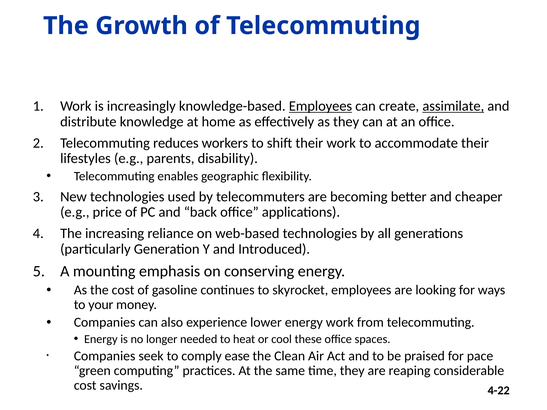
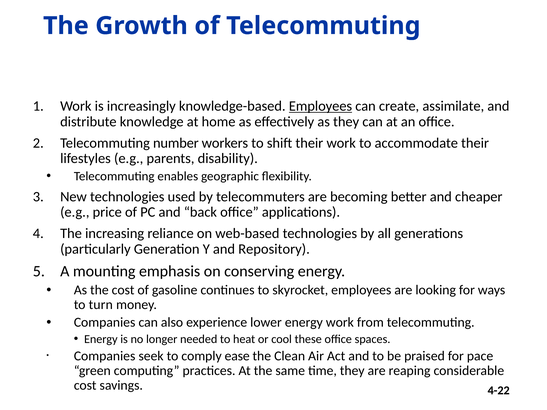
assimilate underline: present -> none (453, 106)
reduces: reduces -> number (176, 143)
Introduced: Introduced -> Repository (274, 249)
your: your -> turn (101, 305)
